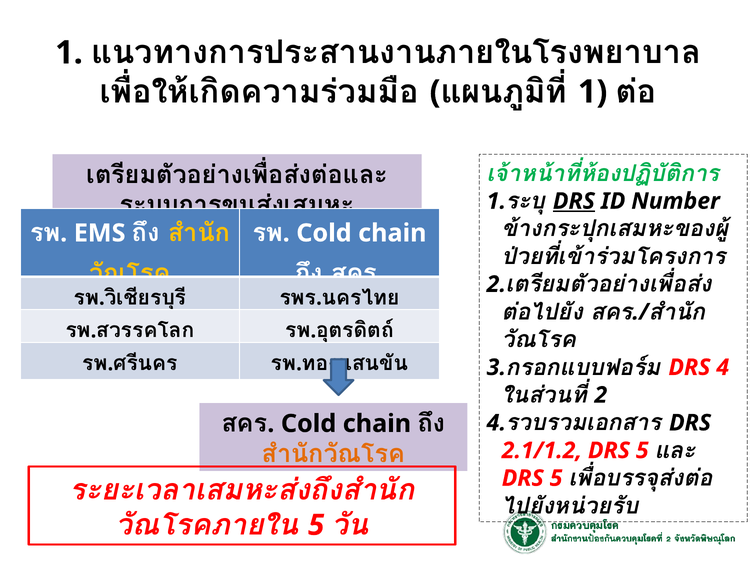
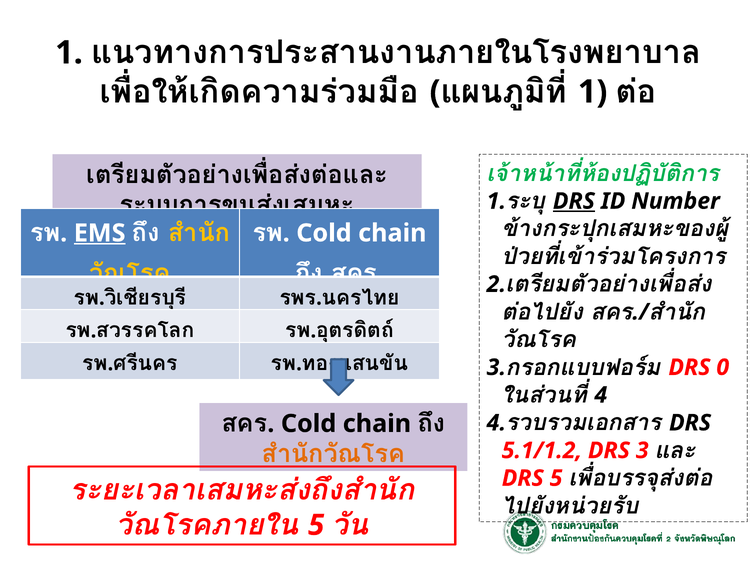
EMS underline: none -> present (100, 233)
4: 4 -> 0 (723, 367)
2: 2 -> 4 (601, 395)
2.1/1.2: 2.1/1.2 -> 5.1/1.2 (542, 451)
5: 5 -> 3 (642, 451)
